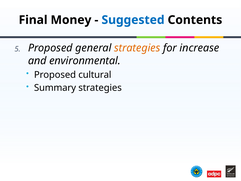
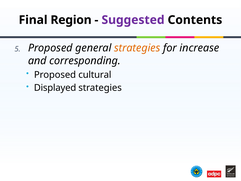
Money: Money -> Region (71, 20)
Suggested colour: blue -> purple (133, 20)
environmental: environmental -> corresponding (85, 61)
Summary: Summary -> Displayed (55, 88)
